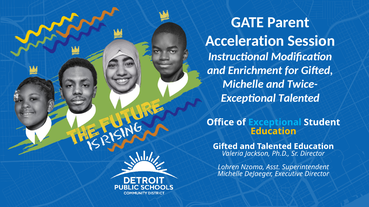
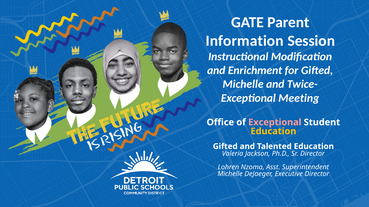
Acceleration: Acceleration -> Information (245, 41)
Exceptional Talented: Talented -> Meeting (299, 98)
Exceptional colour: light blue -> pink (275, 123)
